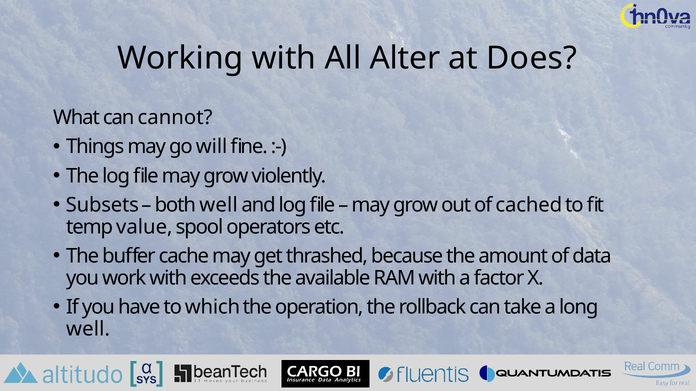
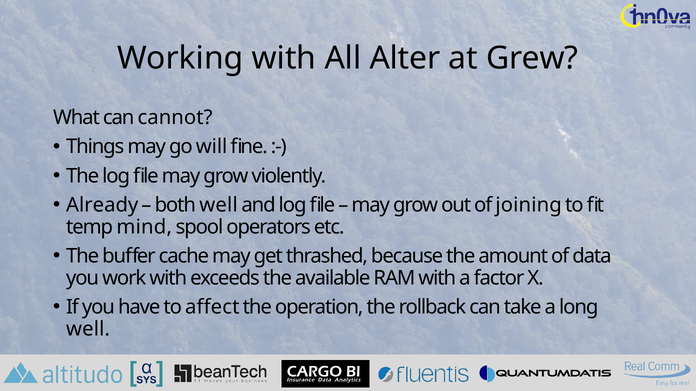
Does: Does -> Grew (532, 58)
Subsets: Subsets -> Already (102, 205)
cached: cached -> joining (529, 205)
value: value -> mind (144, 227)
which: which -> affect (212, 307)
